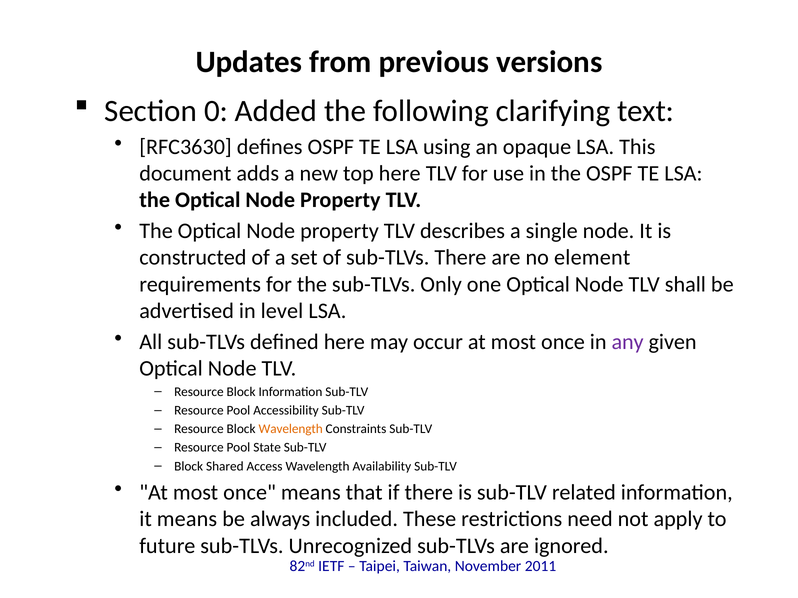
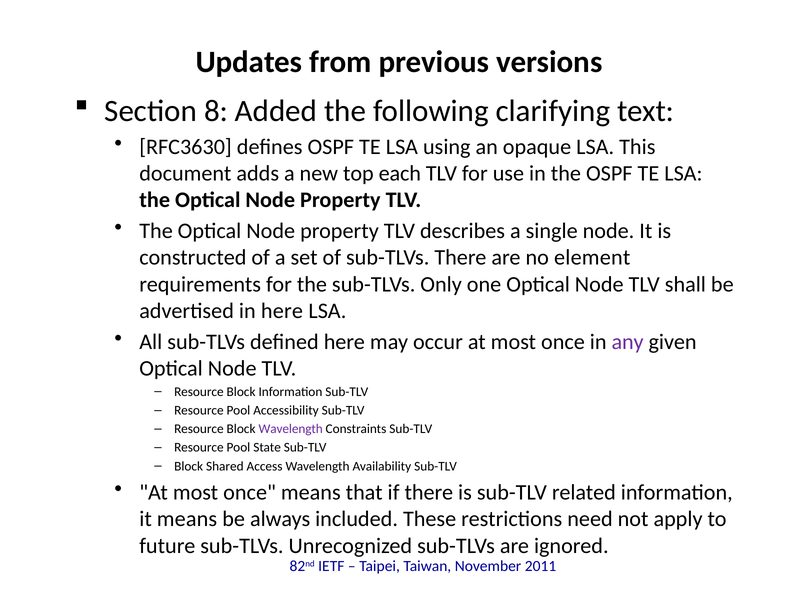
0: 0 -> 8 (216, 111)
top here: here -> each (400, 174)
in level: level -> here (282, 311)
Wavelength colour: orange -> purple (291, 429)
